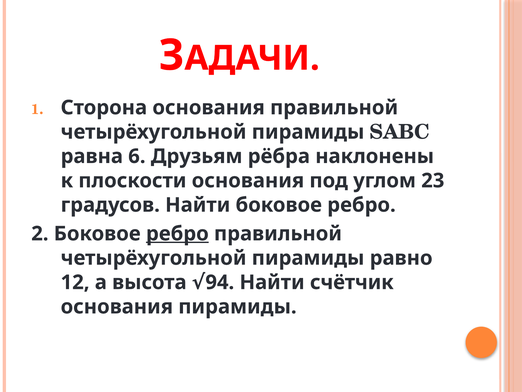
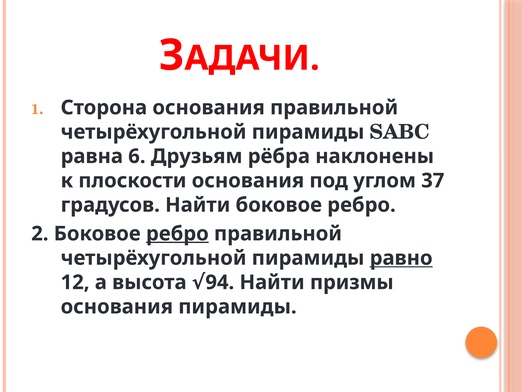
23: 23 -> 37 (433, 180)
равно underline: none -> present (401, 258)
счётчик: счётчик -> призмы (352, 282)
